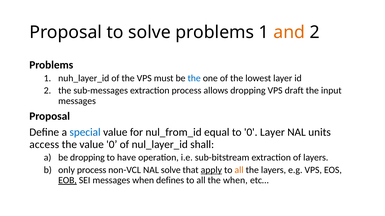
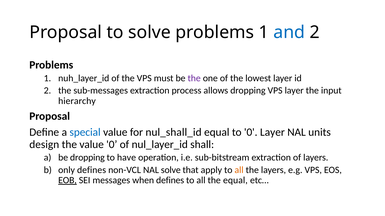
and colour: orange -> blue (289, 32)
the colour: blue -> purple (194, 78)
VPS draft: draft -> layer (294, 91)
messages: messages -> hierarchy (77, 101)
nul_from_id: nul_from_id -> nul_shall_id (174, 133)
access: access -> design (44, 145)
only process: process -> defines (92, 170)
apply underline: present -> none (211, 170)
the when: when -> equal (235, 181)
